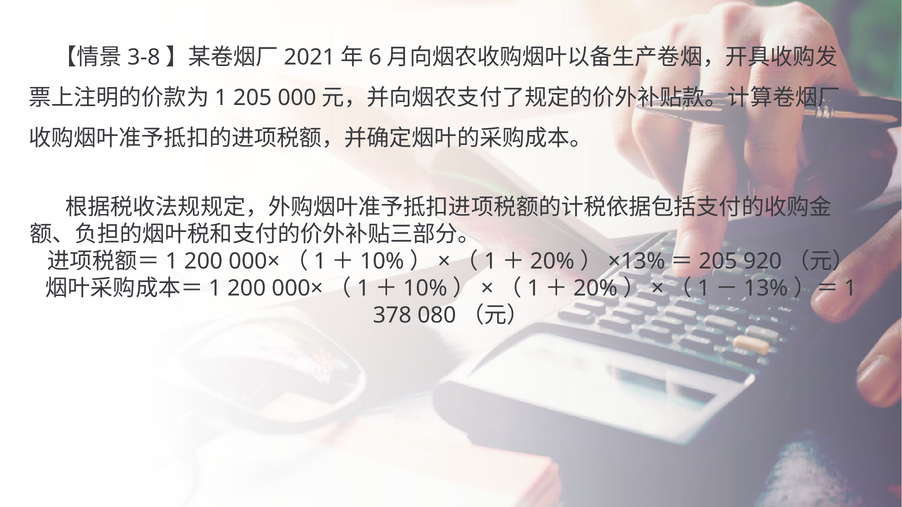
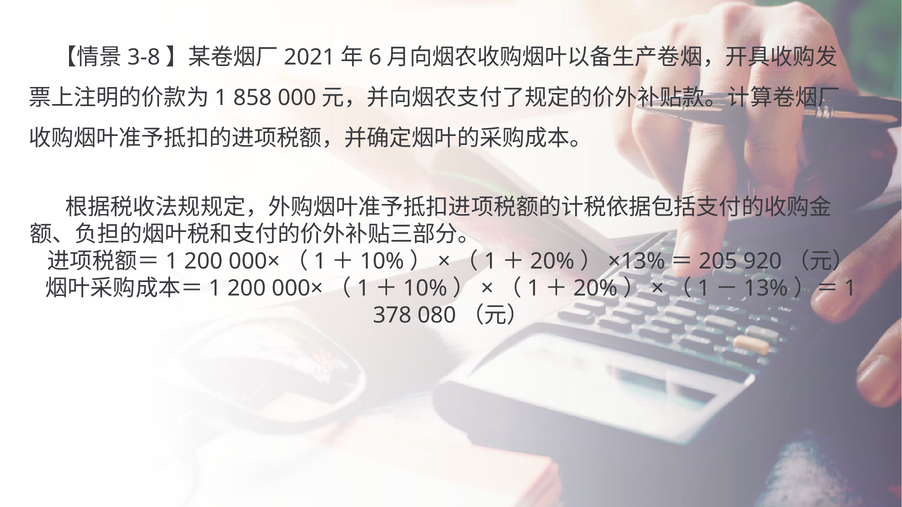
205: 205 -> 858 (253, 98)
